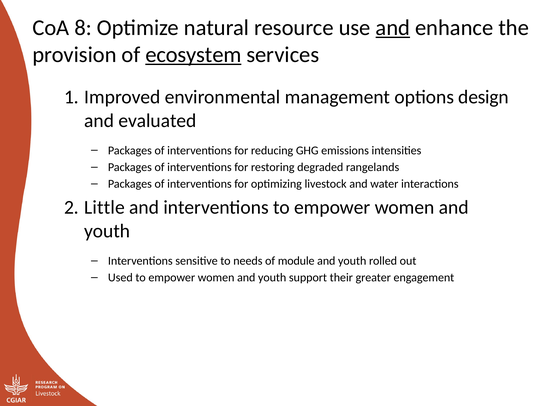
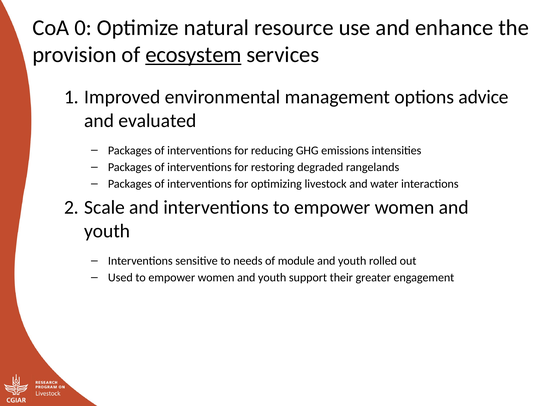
8: 8 -> 0 (83, 28)
and underline: present -> none (393, 28)
design: design -> advice (484, 97)
Little: Little -> Scale (105, 207)
